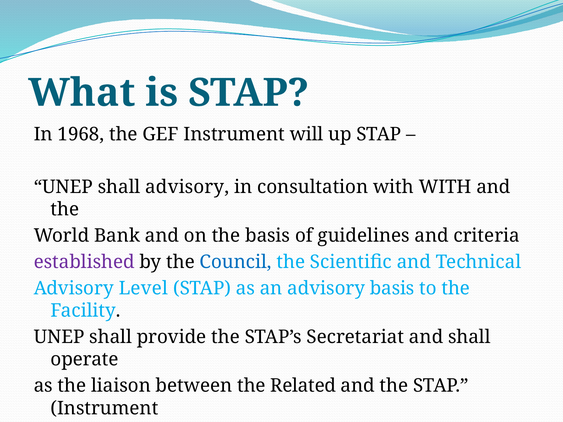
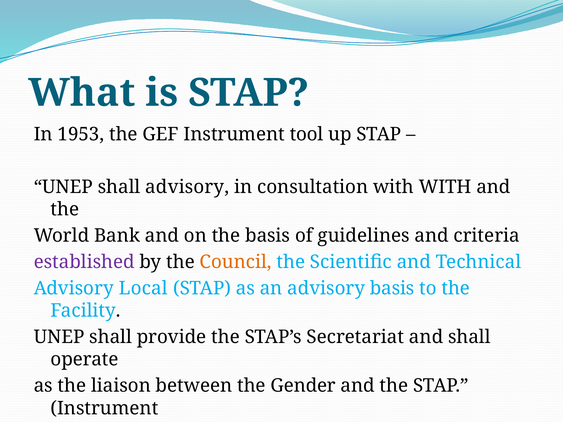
1968: 1968 -> 1953 (81, 135)
will: will -> tool (307, 135)
Council colour: blue -> orange (236, 262)
Level: Level -> Local (143, 288)
Related: Related -> Gender (303, 386)
